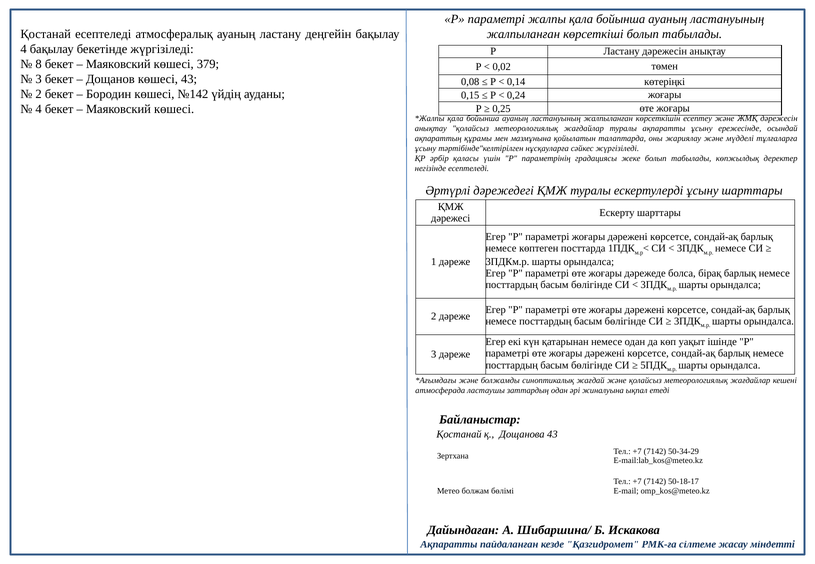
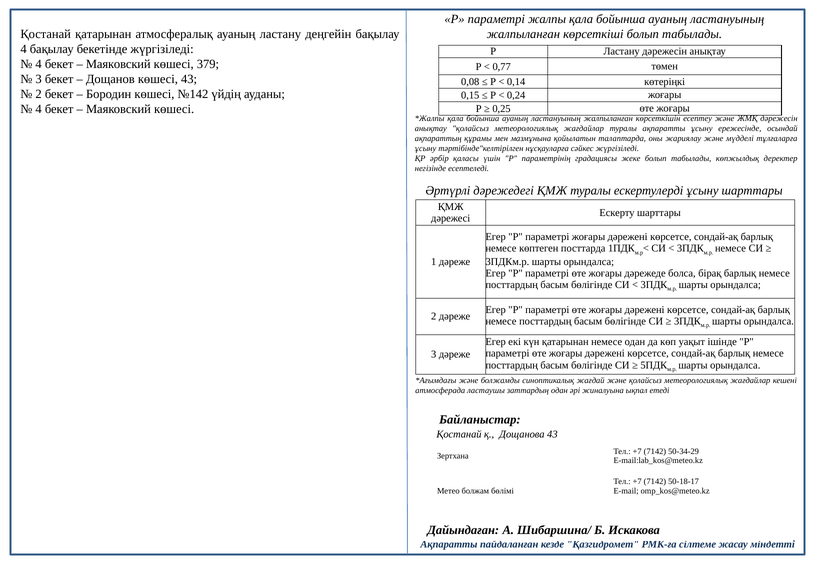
Қостанай есептеледі: есептеледі -> қатарынан (103, 34)
8: 8 -> 4 (39, 64)
0,02: 0,02 -> 0,77 (502, 67)
